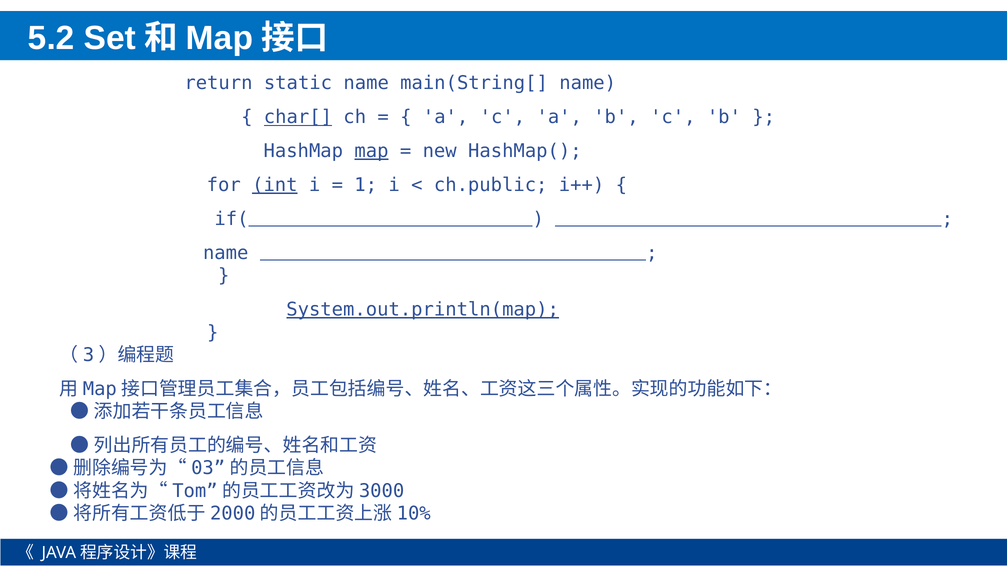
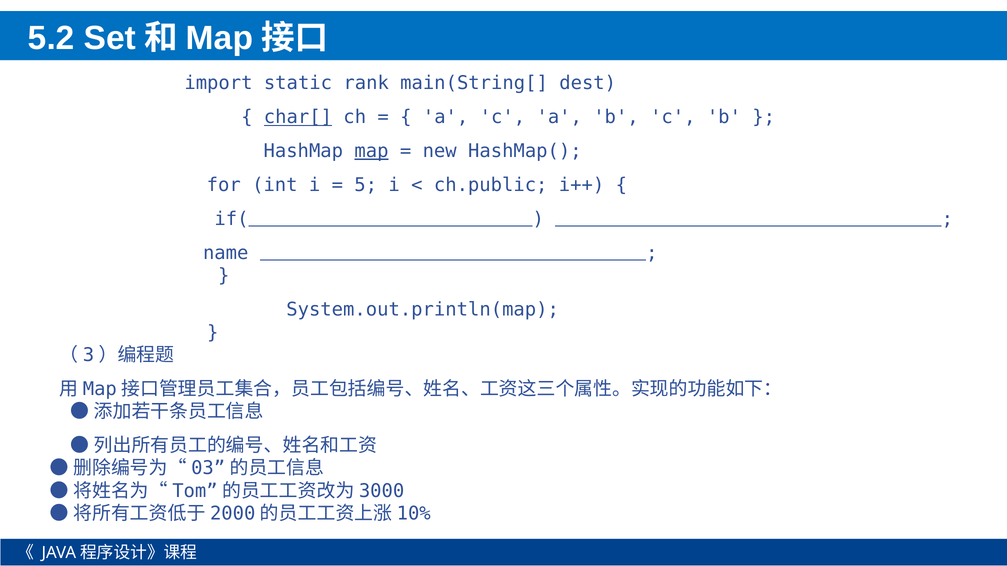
return: return -> import (218, 83)
static name: name -> rank (366, 83)
main(String[ name: name -> dest (588, 83)
int underline: present -> none (275, 185)
1: 1 -> 5 (366, 185)
System.out.println(map underline: present -> none (423, 310)
